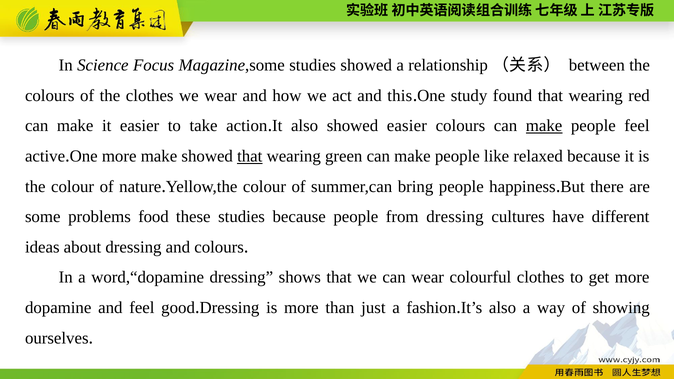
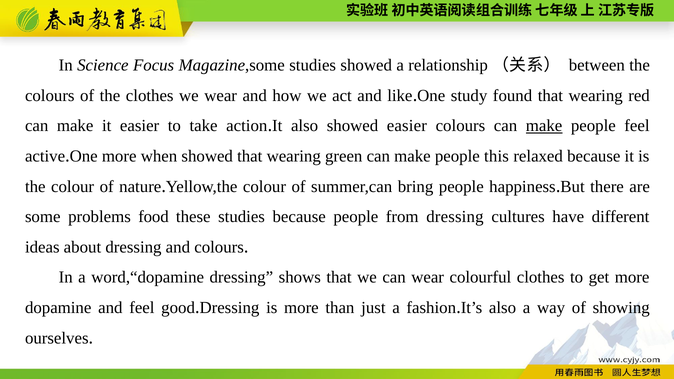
this: this -> like (400, 96)
more make: make -> when (159, 156)
that underline: present -> none (250, 156)
like: like -> this (496, 156)
